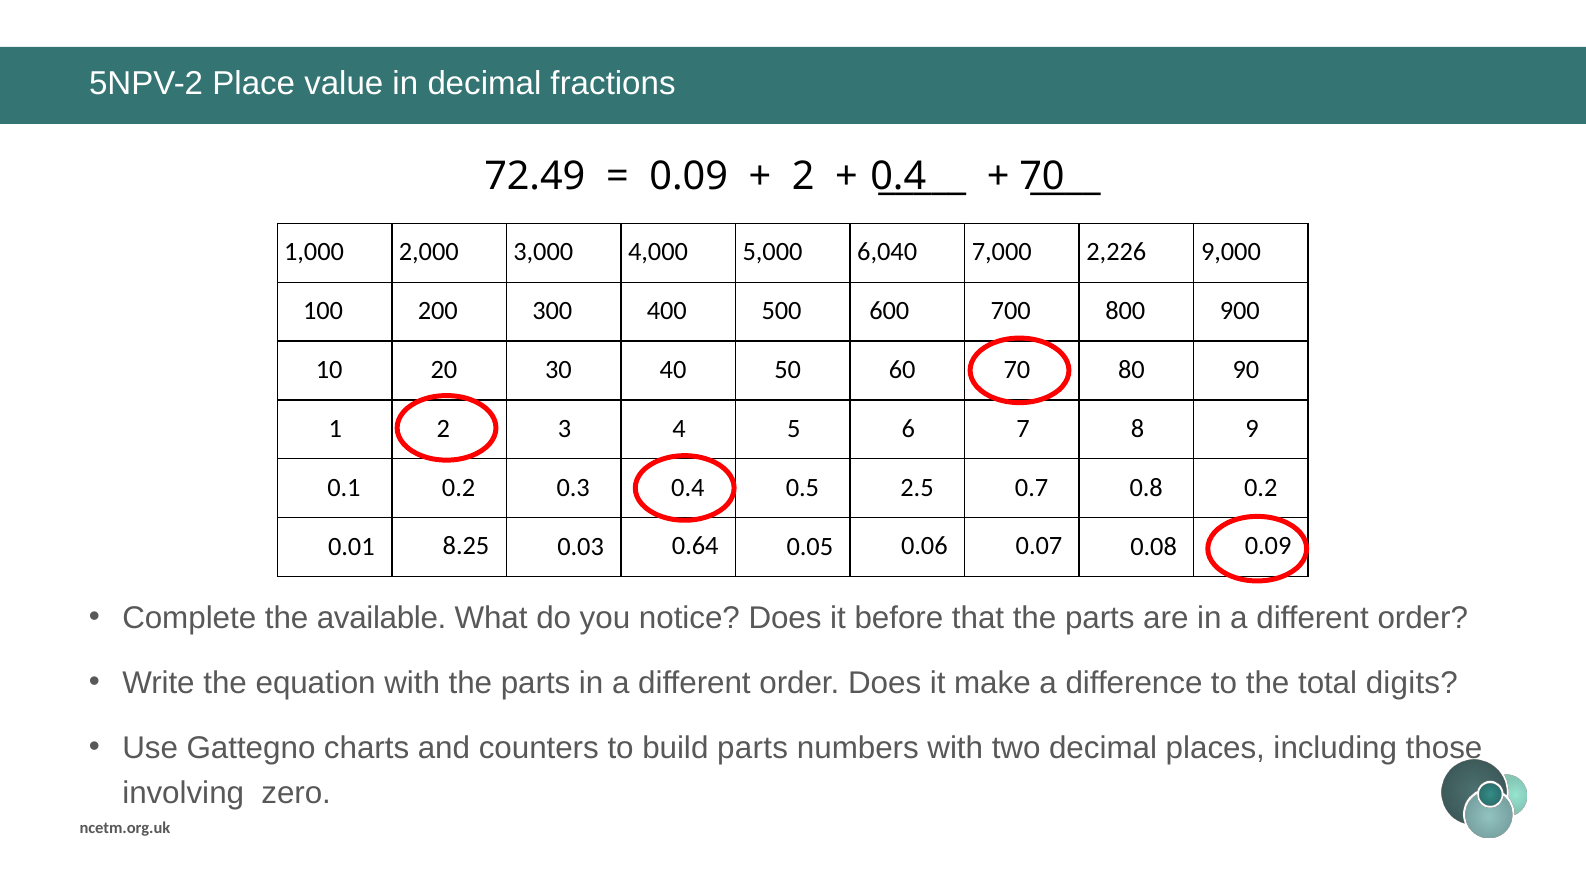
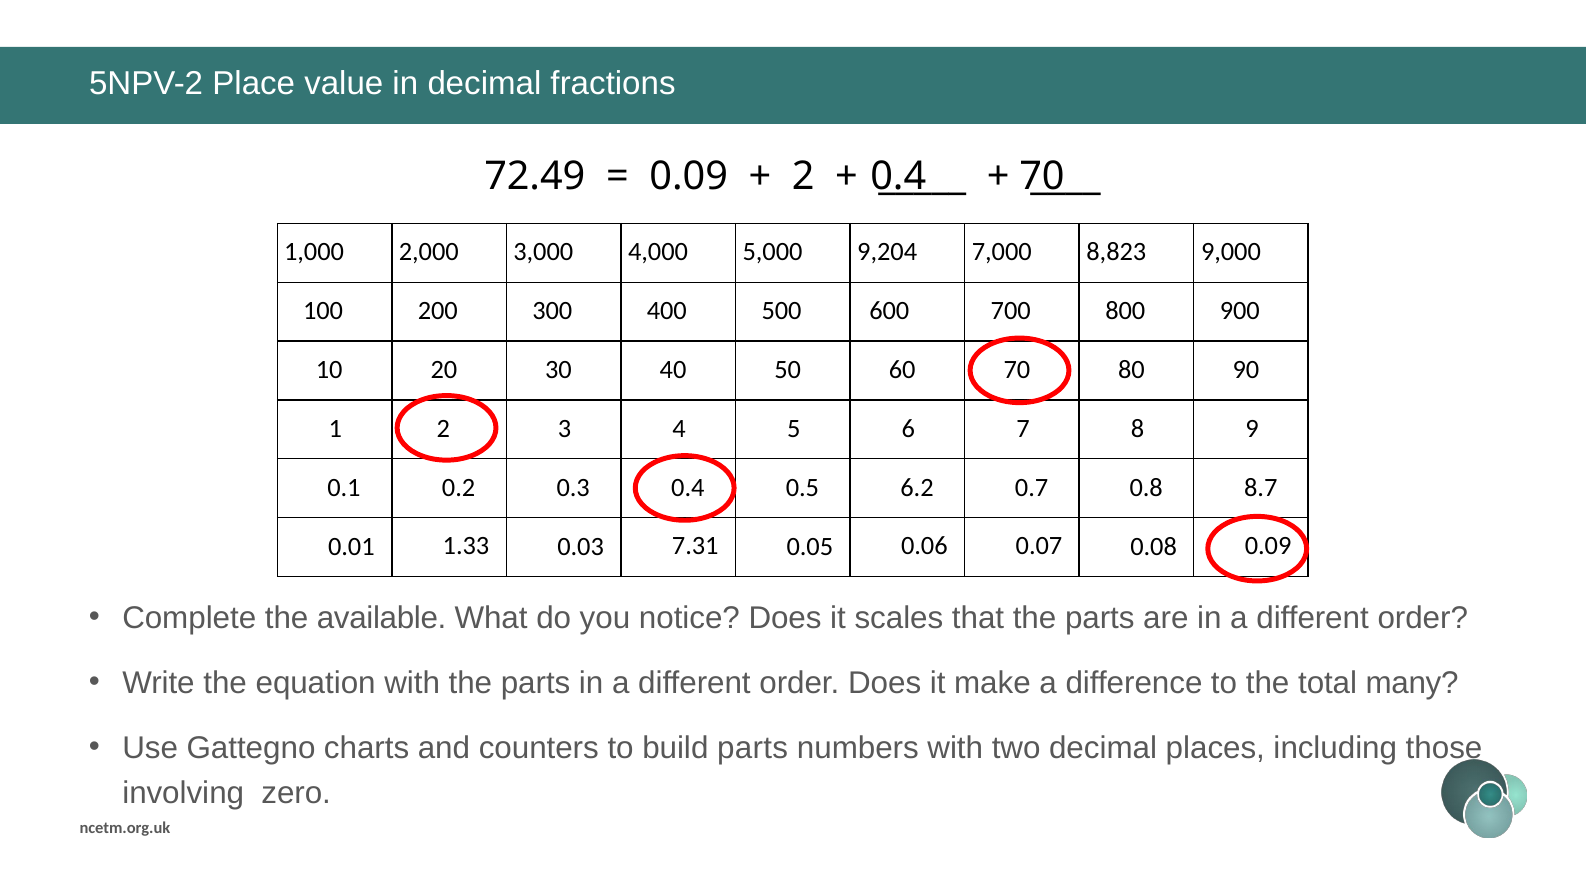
6,040: 6,040 -> 9,204 (887, 252)
2,226: 2,226 -> 8,823 (1116, 252)
2.5: 2.5 -> 6.2 (917, 487)
0.2: 0.2 -> 8.7 (1261, 487)
8.25: 8.25 -> 1.33 (466, 546)
0.64: 0.64 -> 7.31 (695, 546)
before: before -> scales (899, 618)
digits: digits -> many (1412, 683)
